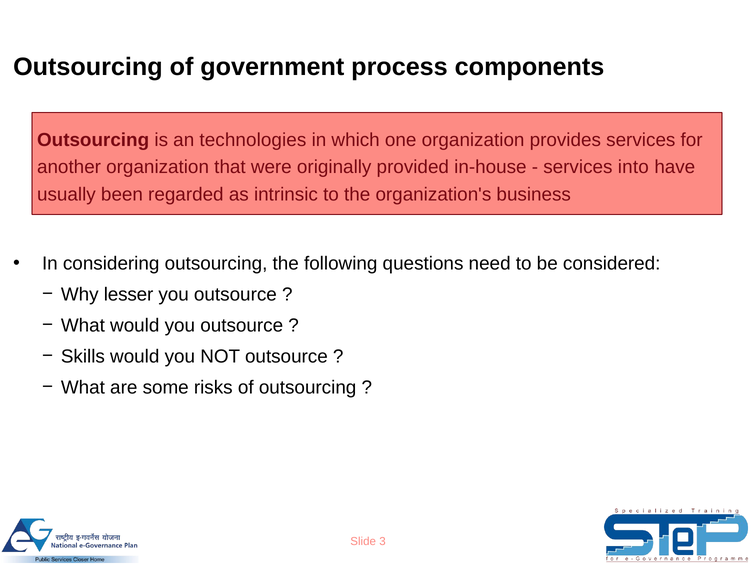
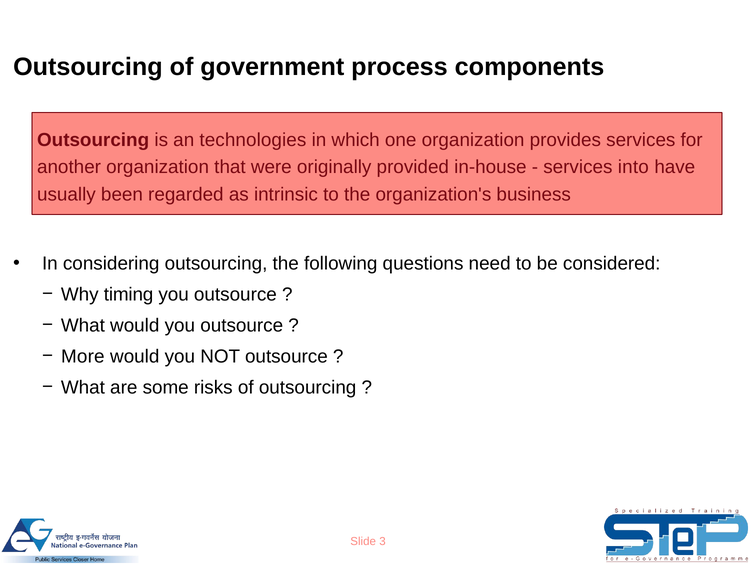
lesser: lesser -> timing (129, 295)
Skills: Skills -> More (83, 357)
